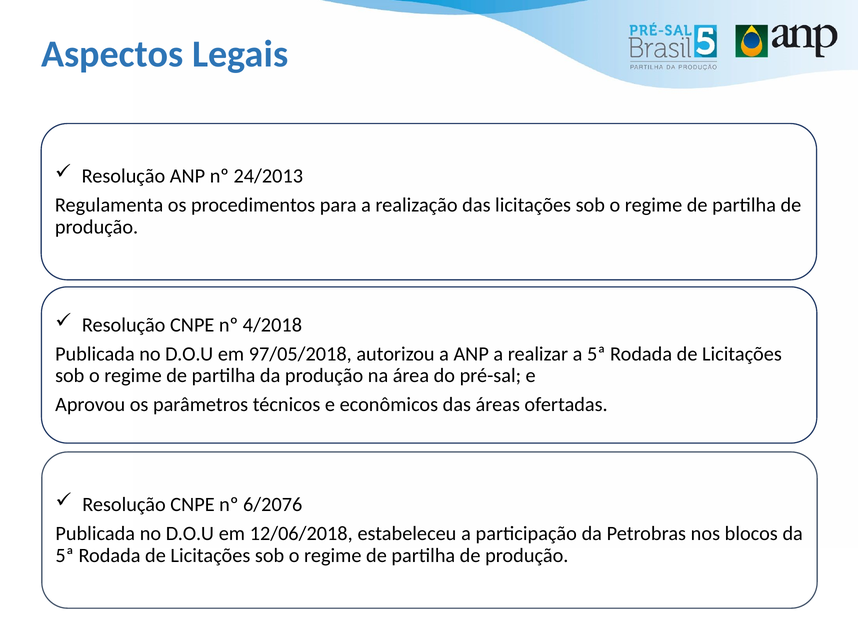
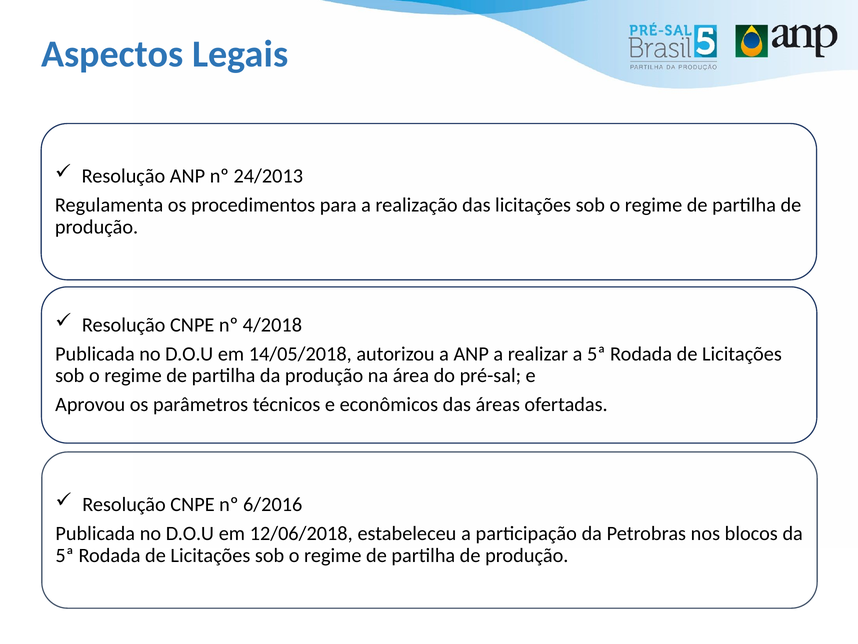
97/05/2018: 97/05/2018 -> 14/05/2018 (300, 354)
6/2076: 6/2076 -> 6/2016 (273, 504)
